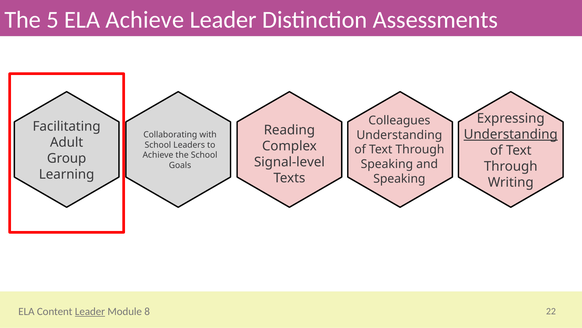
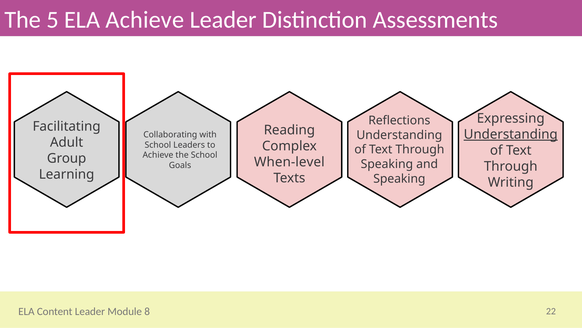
Colleagues: Colleagues -> Reflections (399, 120)
Signal-level: Signal-level -> When-level (289, 162)
Leader underline: present -> none (90, 311)
